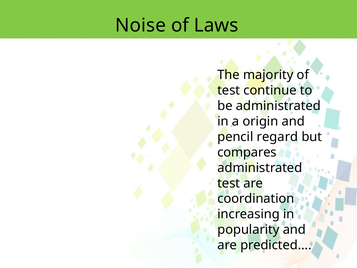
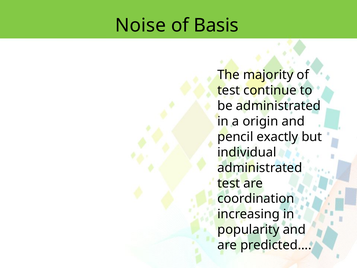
Laws: Laws -> Basis (216, 25)
regard: regard -> exactly (277, 137)
compares: compares -> individual (247, 152)
